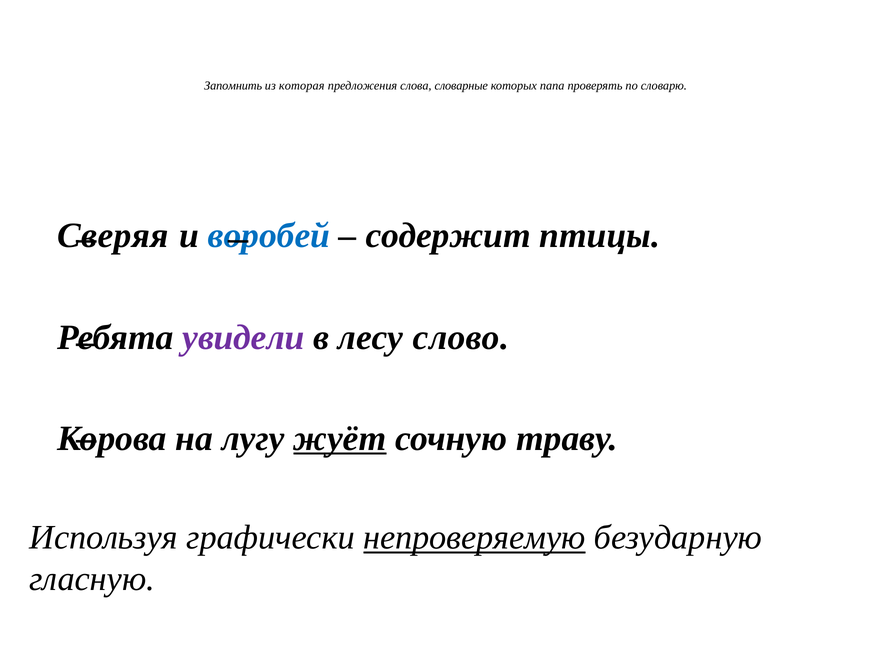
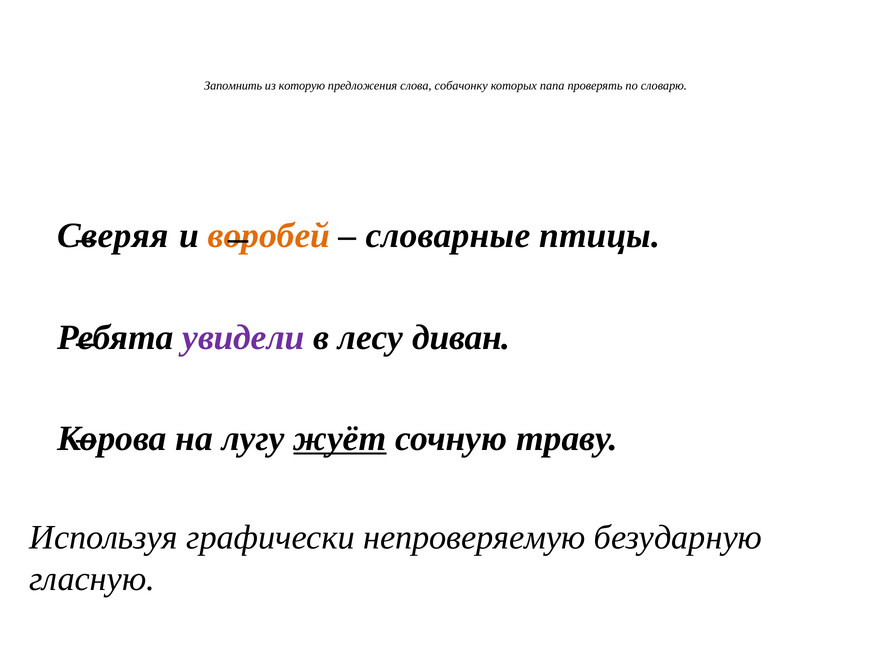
которая: которая -> которую (302, 86)
словарные: словарные -> собачонку (461, 86)
воробей colour: blue -> orange (269, 235)
содержит: содержит -> словарные (448, 235)
слово: слово -> диван (461, 337)
непроверяемую underline: present -> none (474, 538)
